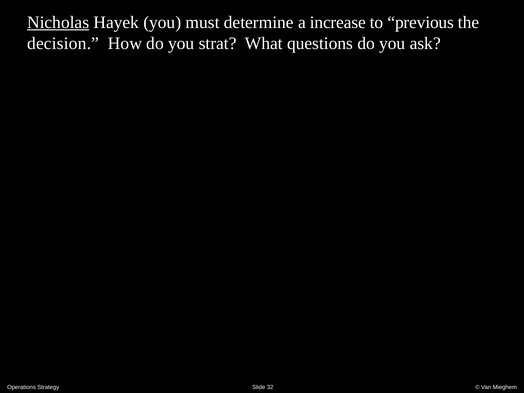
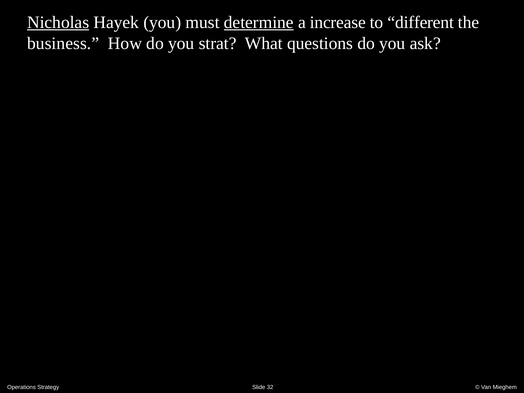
determine underline: none -> present (259, 22)
previous: previous -> different (421, 22)
decision: decision -> business (63, 43)
